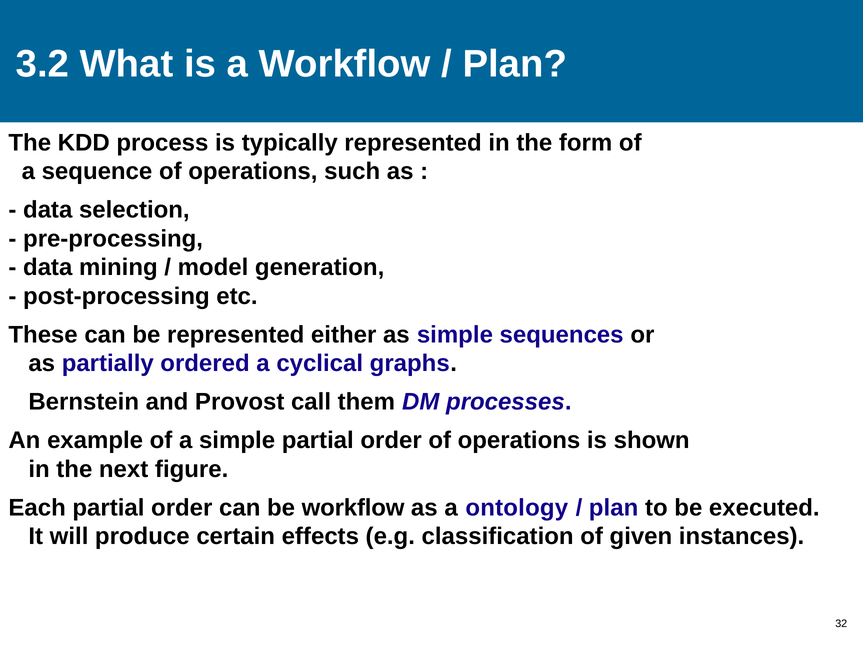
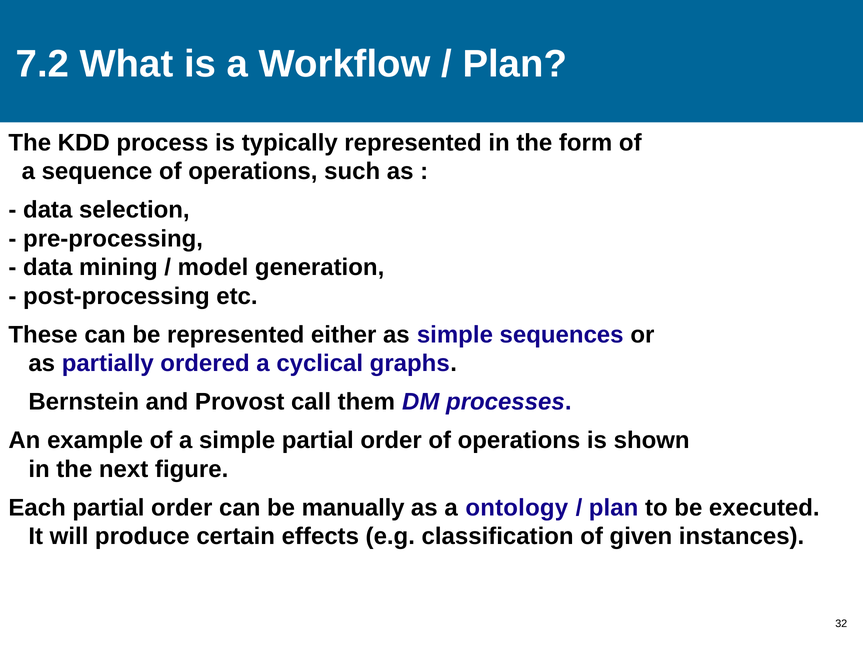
3.2: 3.2 -> 7.2 (42, 64)
be workflow: workflow -> manually (353, 507)
